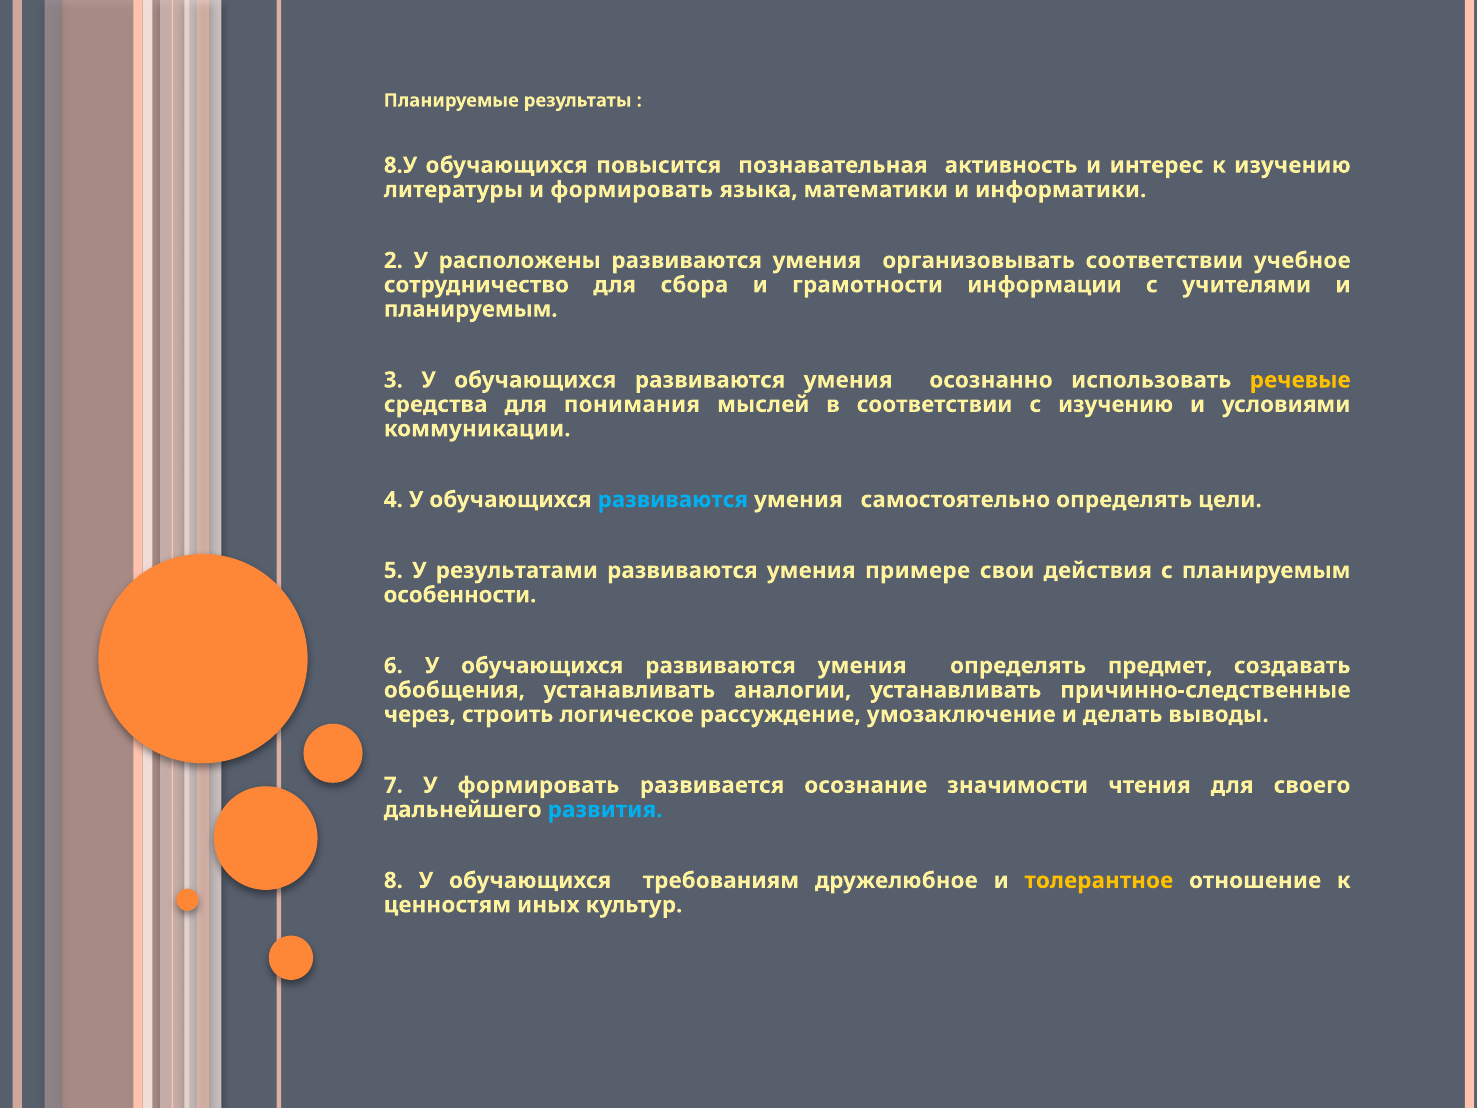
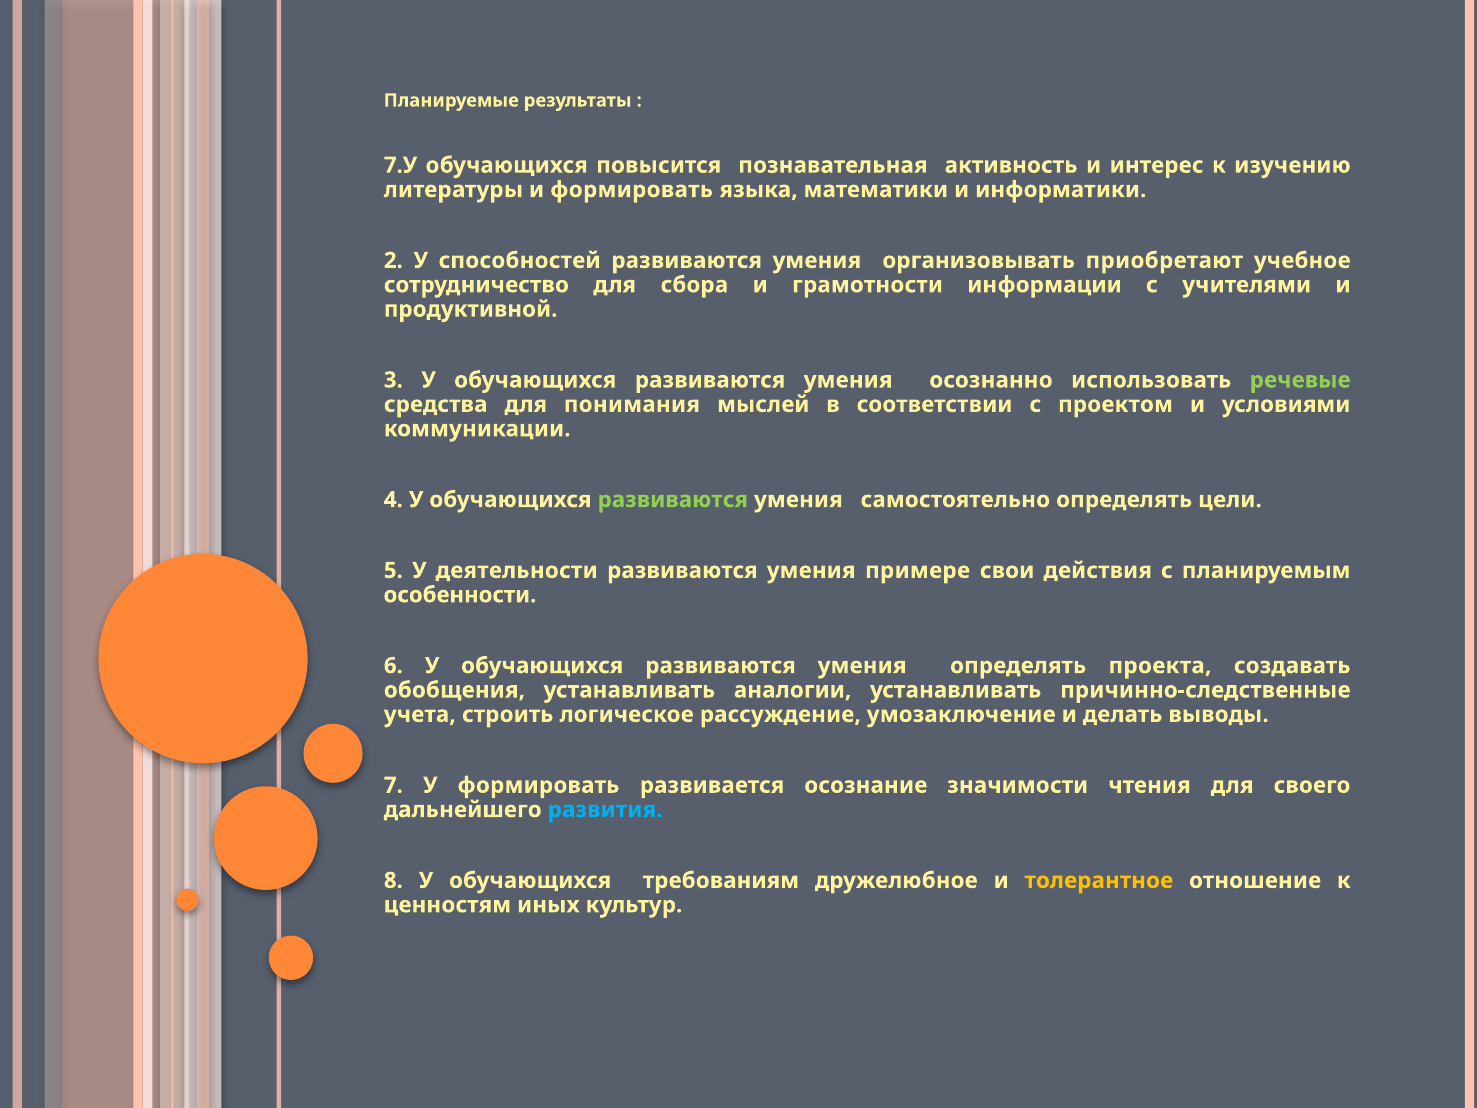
8.У: 8.У -> 7.У (401, 165)
расположены: расположены -> способностей (520, 260)
организовывать соответствии: соответствии -> приобретают (1164, 260)
планируемым: планируемым -> продуктивной (471, 309)
речевые colour: yellow -> light green (1300, 380)
с изучению: изучению -> проектом (1115, 404)
развиваются colour: light blue -> light green (673, 500)
результатами: результатами -> деятельности (517, 570)
предмет: предмет -> проекта (1160, 666)
через: через -> учета (420, 714)
